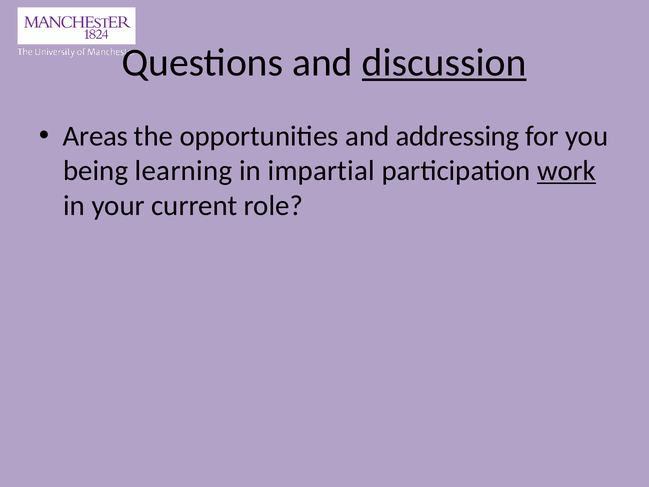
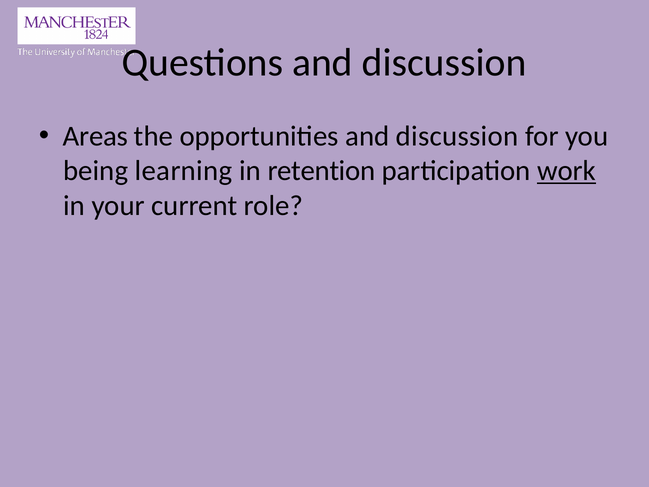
discussion underline: present -> none (444, 63)
opportunities and addressing: addressing -> discussion (457, 136)
impartial: impartial -> retention (321, 171)
